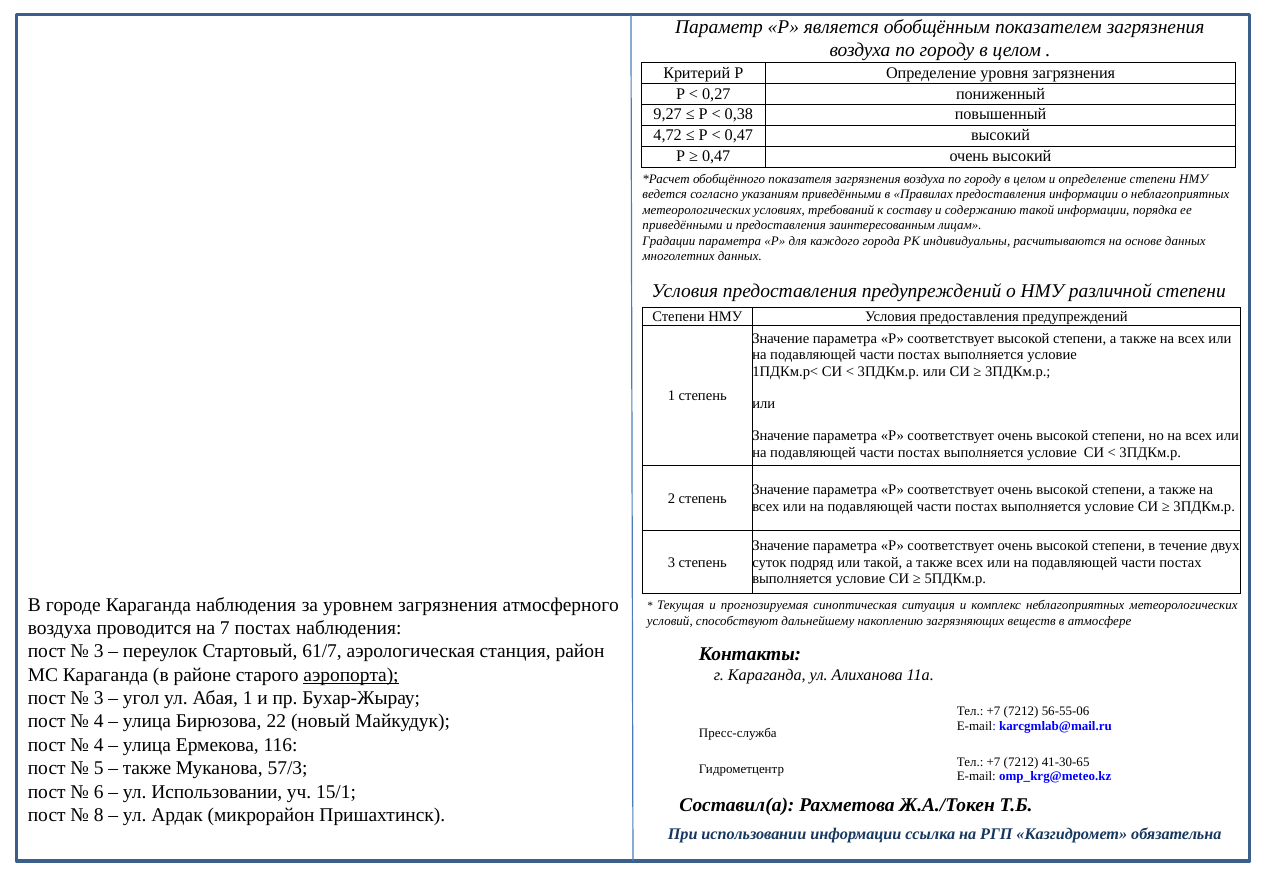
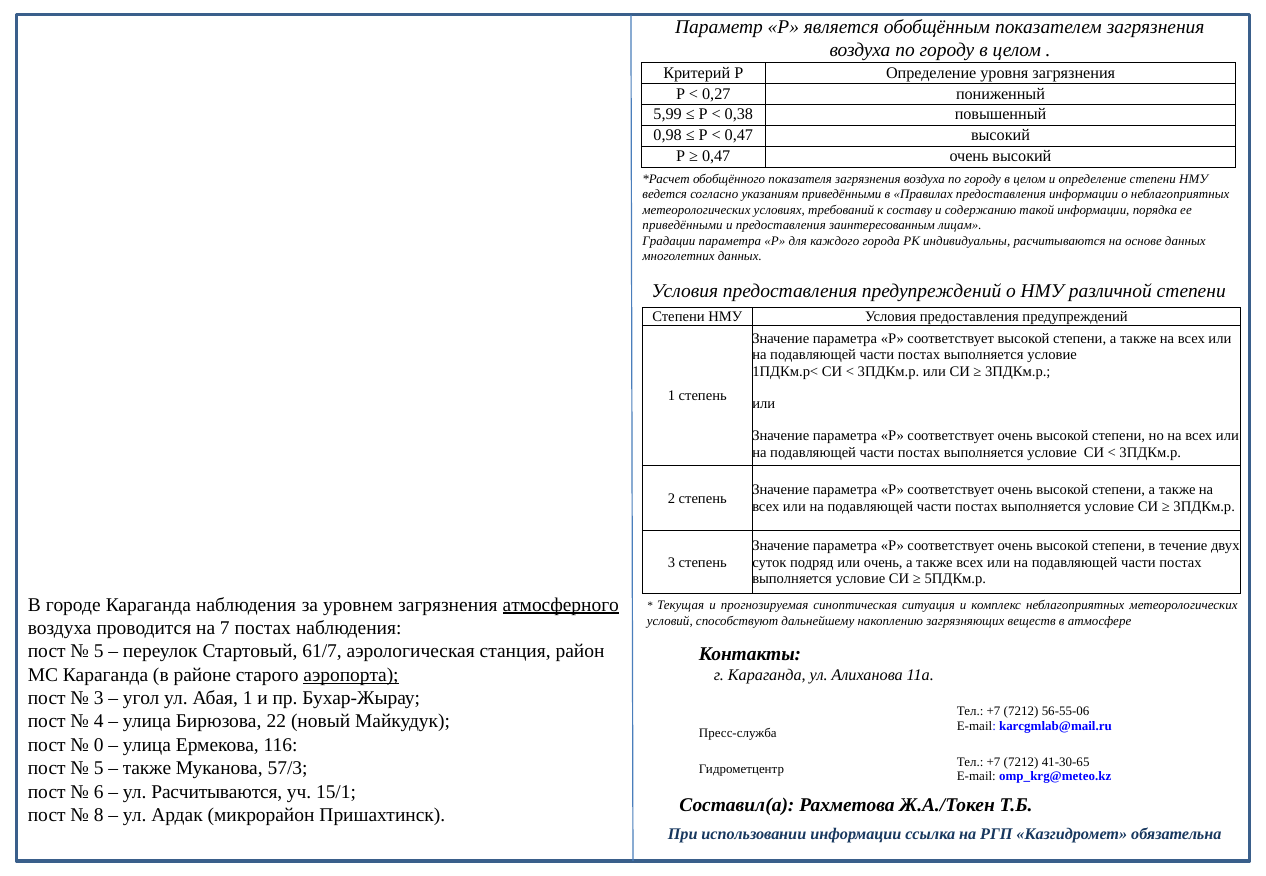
9,27: 9,27 -> 5,99 (668, 115)
4,72: 4,72 -> 0,98 (668, 135)
или такой: такой -> очень (883, 562)
атмосферного underline: none -> present (561, 605)
3: 3 -> 5 (99, 652)
4: 4 -> 0 (99, 745)
ул Использовании: Использовании -> Расчитываются (217, 792)
